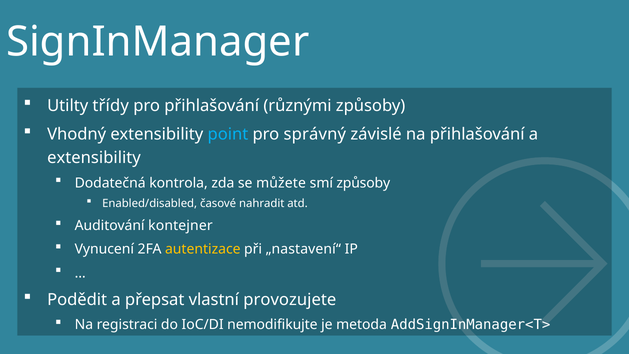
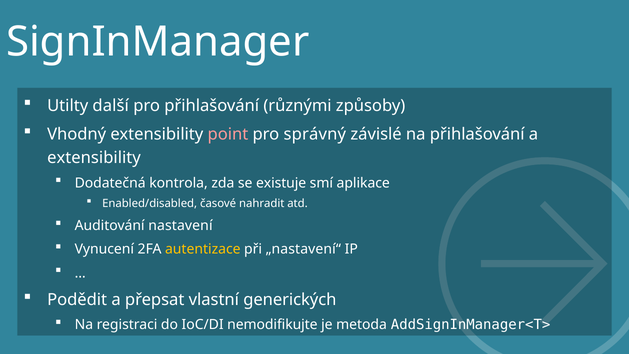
třídy: třídy -> další (111, 106)
point colour: light blue -> pink (228, 134)
můžete: můžete -> existuje (281, 183)
smí způsoby: způsoby -> aplikace (363, 183)
kontejner: kontejner -> nastavení (180, 226)
provozujete: provozujete -> generických (290, 300)
